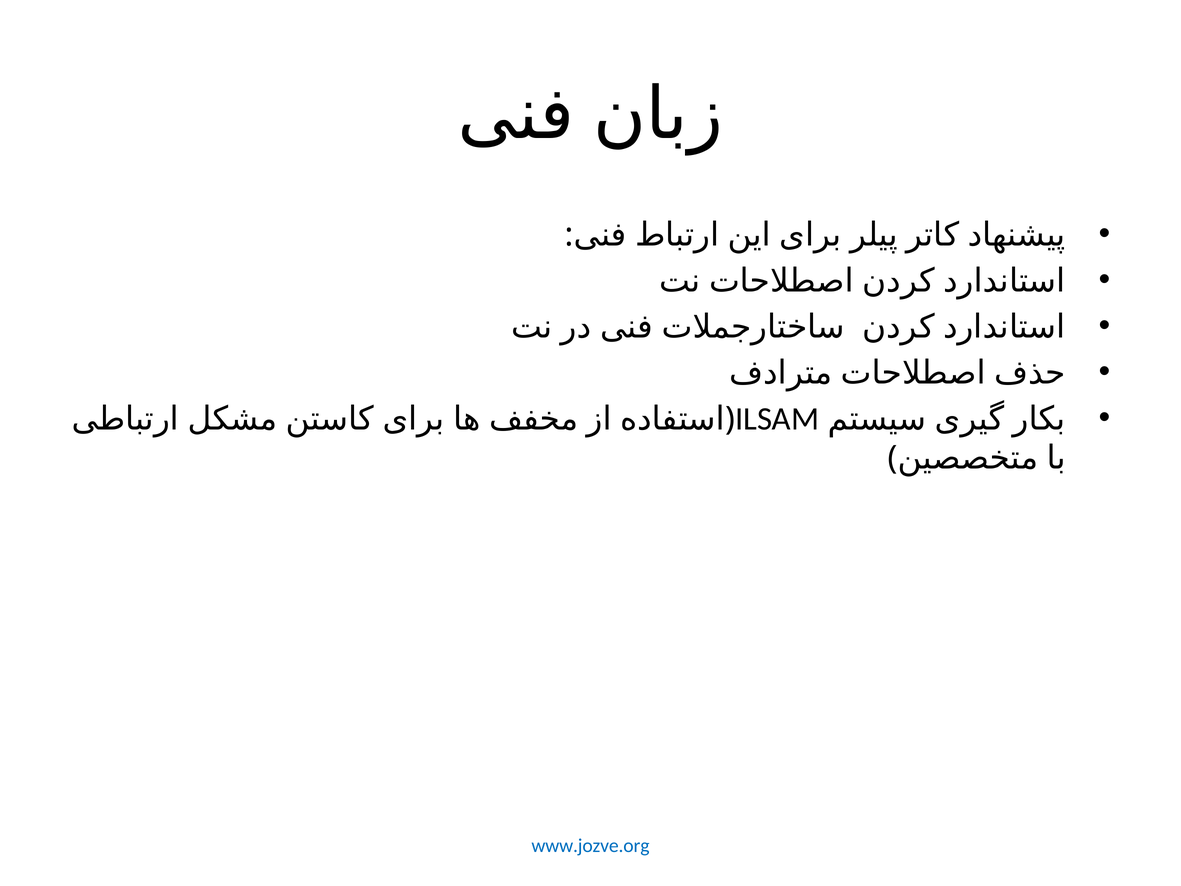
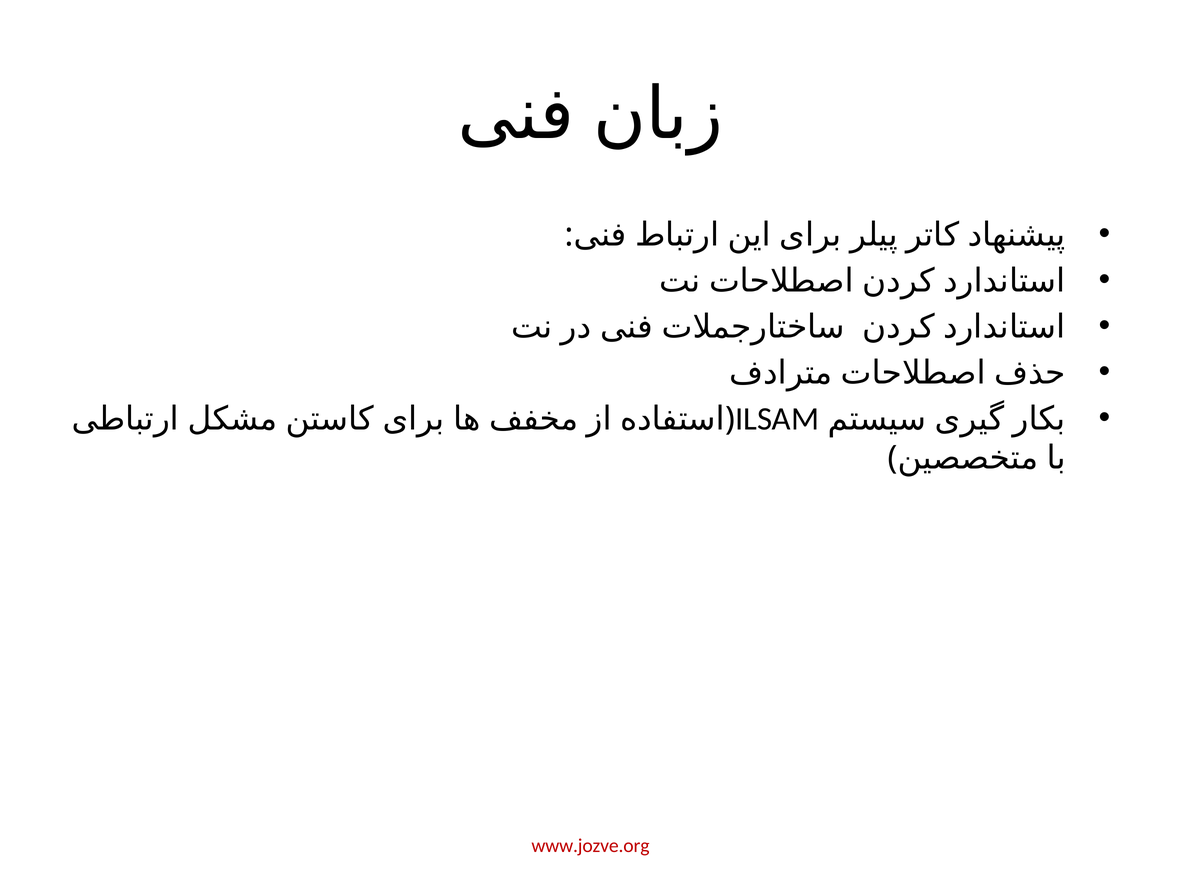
www.jozve.org colour: blue -> red (590, 846)
